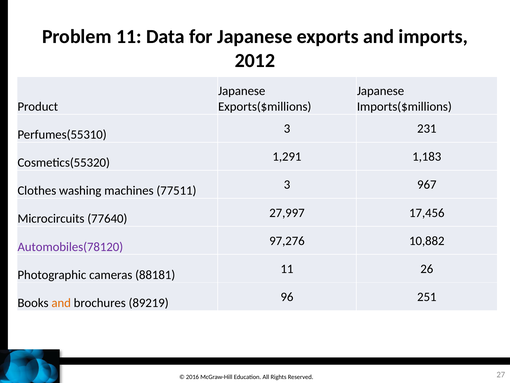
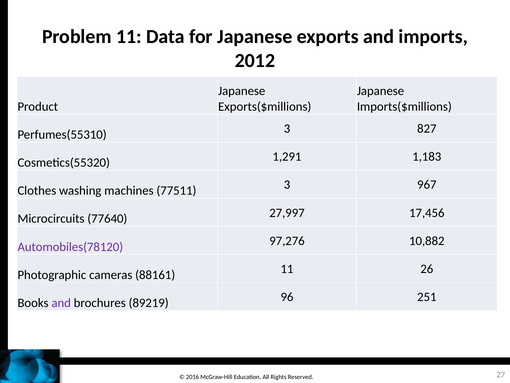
231: 231 -> 827 (427, 128)
88181: 88181 -> 88161 (155, 275)
and colour: orange -> purple (61, 303)
